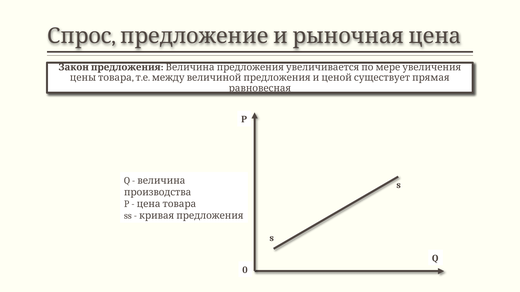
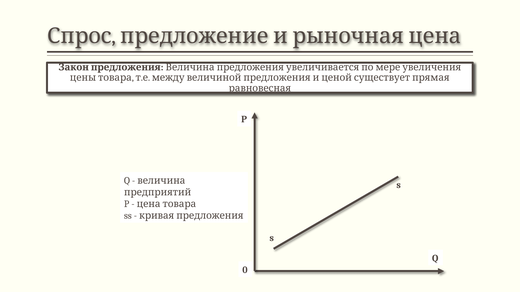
производства: производства -> предприятий (158, 193)
